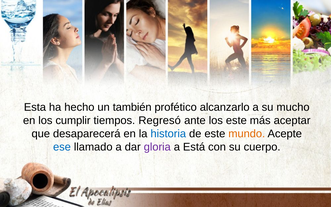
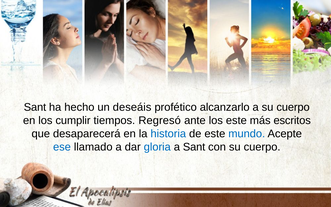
Esta: Esta -> Sant (35, 107)
también: también -> deseáis (132, 107)
a su mucho: mucho -> cuerpo (293, 107)
aceptar: aceptar -> escritos (292, 120)
mundo colour: orange -> blue (247, 134)
gloria colour: purple -> blue (157, 147)
a Está: Está -> Sant (194, 147)
